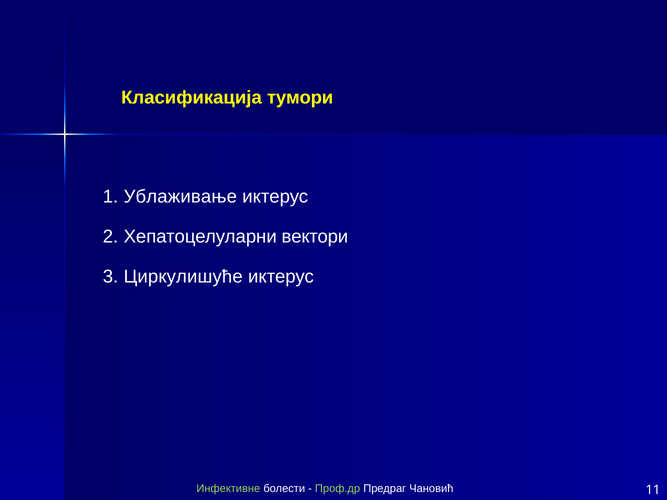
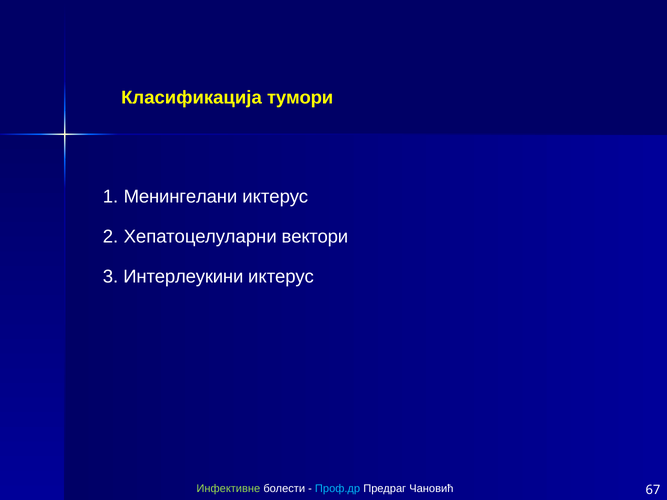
Ублаживање: Ублаживање -> Менингелани (180, 197)
Циркулишуће: Циркулишуће -> Интерлеукини (183, 277)
Проф.др colour: light green -> light blue (338, 489)
11: 11 -> 67 (653, 490)
